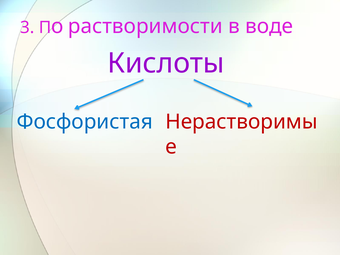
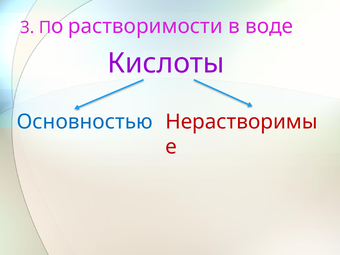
Фосфористая: Фосфористая -> Основностью (85, 122)
